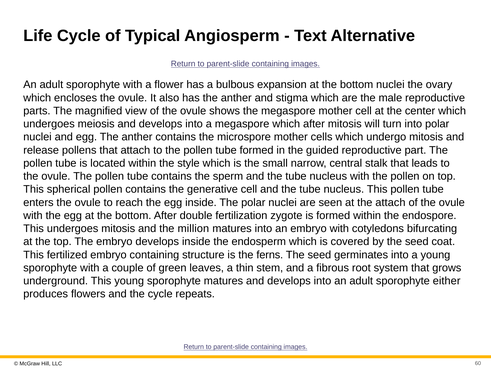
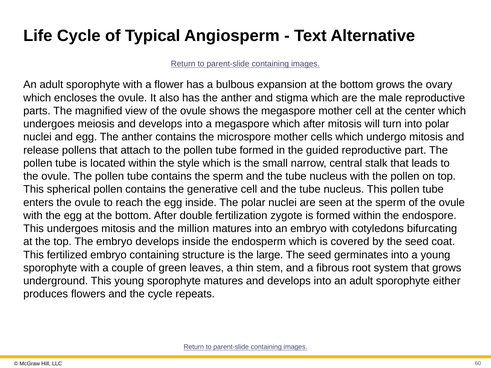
bottom nuclei: nuclei -> grows (390, 85)
at the attach: attach -> sperm (391, 203)
ferns: ferns -> large (270, 255)
